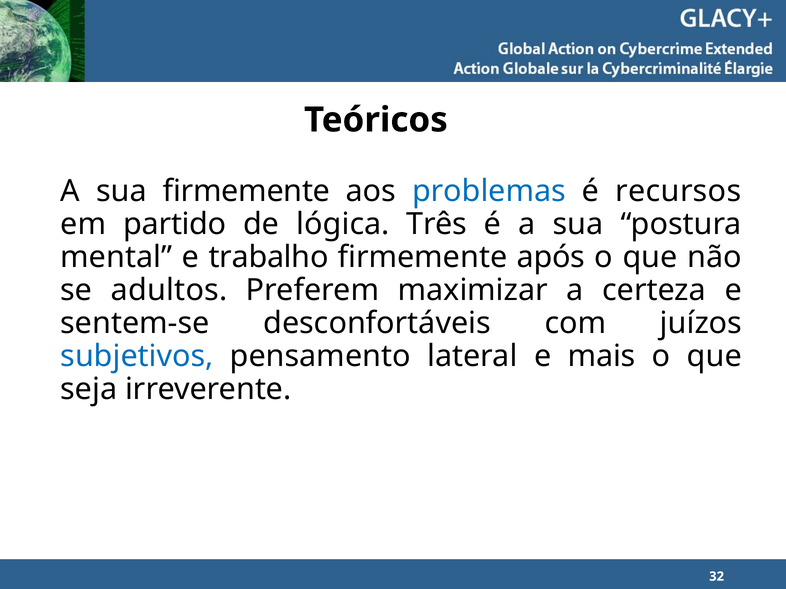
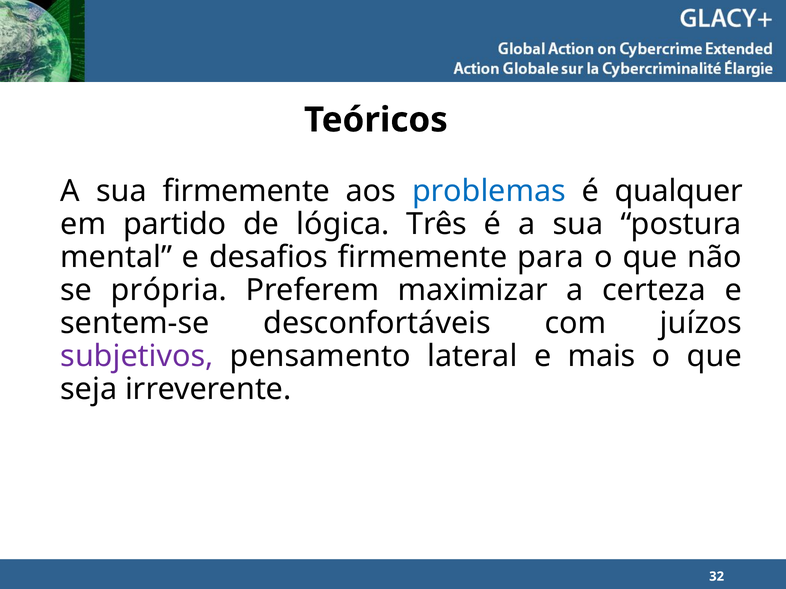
recursos: recursos -> qualquer (679, 191)
trabalho: trabalho -> desafios (268, 257)
após: após -> para (551, 257)
adultos: adultos -> própria (169, 290)
subjetivos colour: blue -> purple (137, 356)
